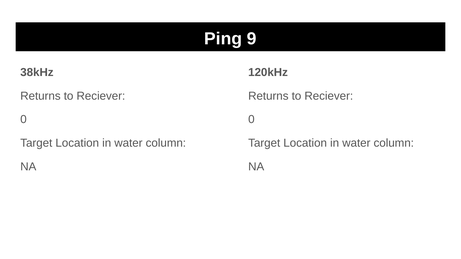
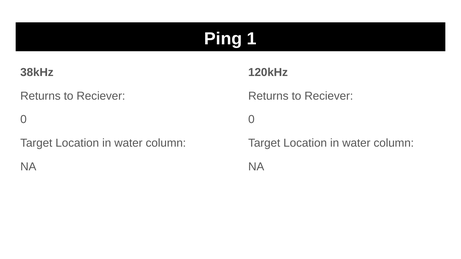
9: 9 -> 1 (252, 39)
